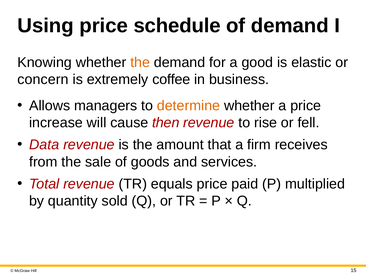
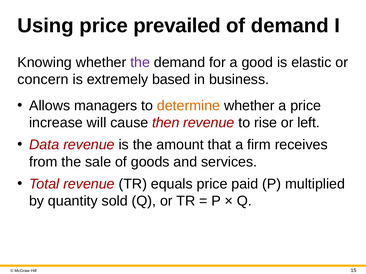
schedule: schedule -> prevailed (177, 26)
the colour: orange -> purple (140, 62)
coffee: coffee -> based (171, 80)
fell: fell -> left (309, 123)
